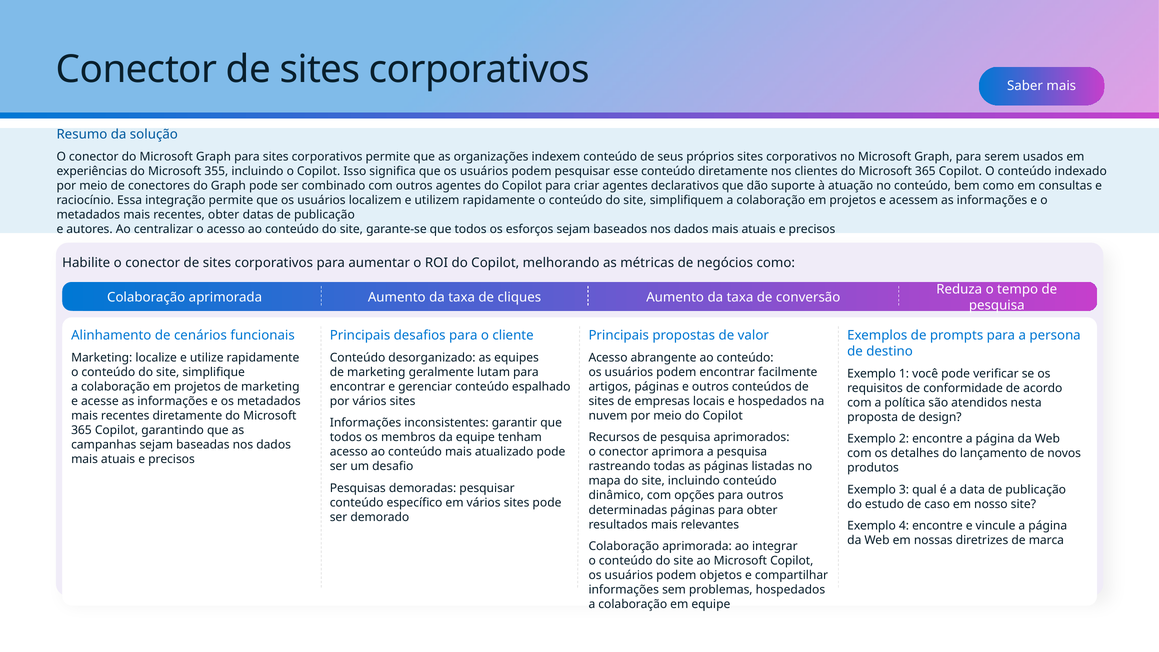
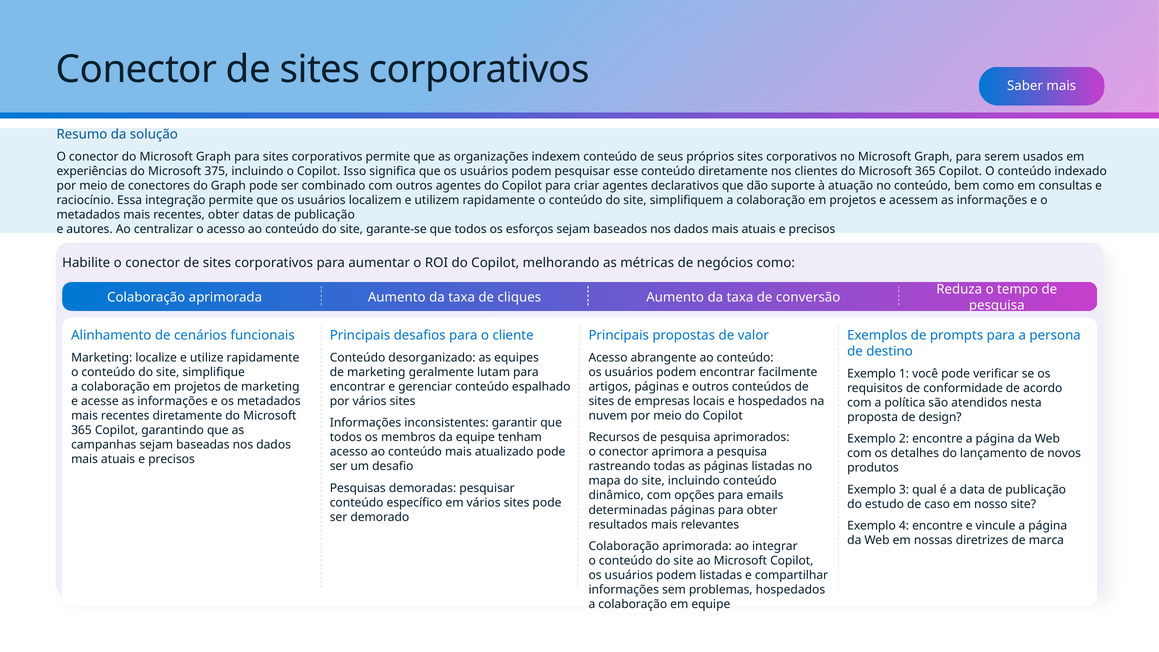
355: 355 -> 375 (216, 171)
para outros: outros -> emails (765, 495)
podem objetos: objetos -> listadas (721, 575)
